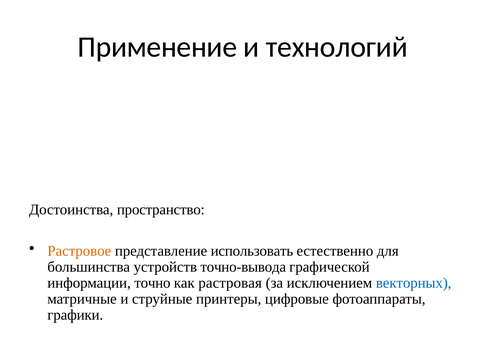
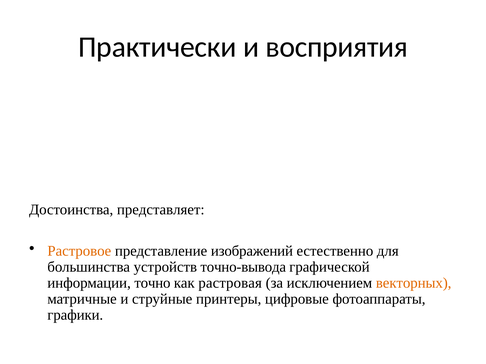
Применение: Применение -> Практически (157, 47)
технологий: технологий -> восприятия (337, 47)
пространство: пространство -> представляет (161, 210)
использовать: использовать -> изображений (252, 251)
векторных colour: blue -> orange (414, 283)
